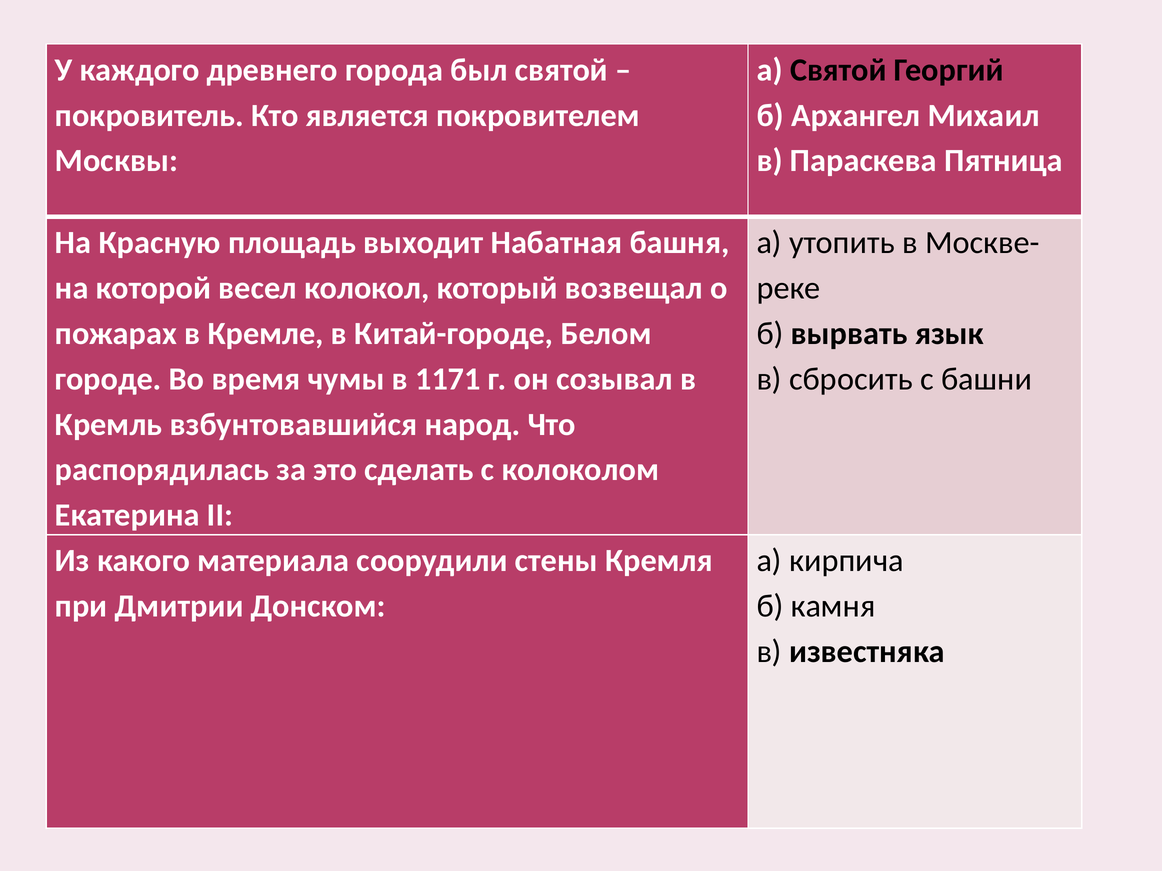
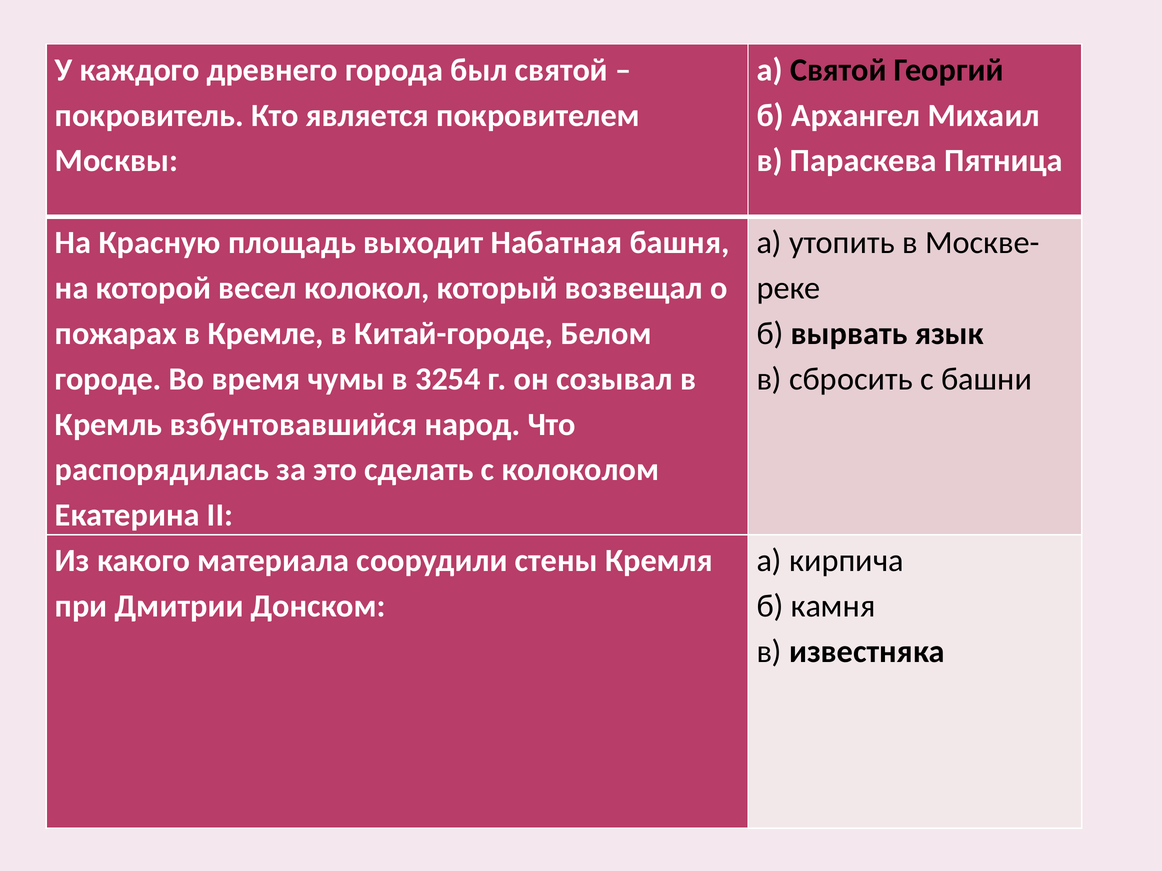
1171: 1171 -> 3254 (448, 379)
